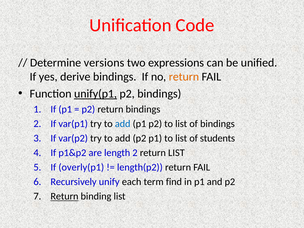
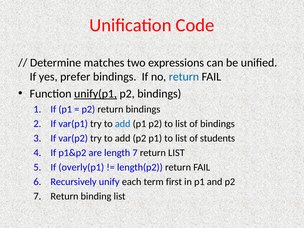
versions: versions -> matches (104, 63)
derive: derive -> prefer (75, 77)
return colour: orange -> blue (184, 77)
length 2: 2 -> 7 (135, 153)
find: find -> first (174, 182)
Return underline: present -> none (64, 196)
